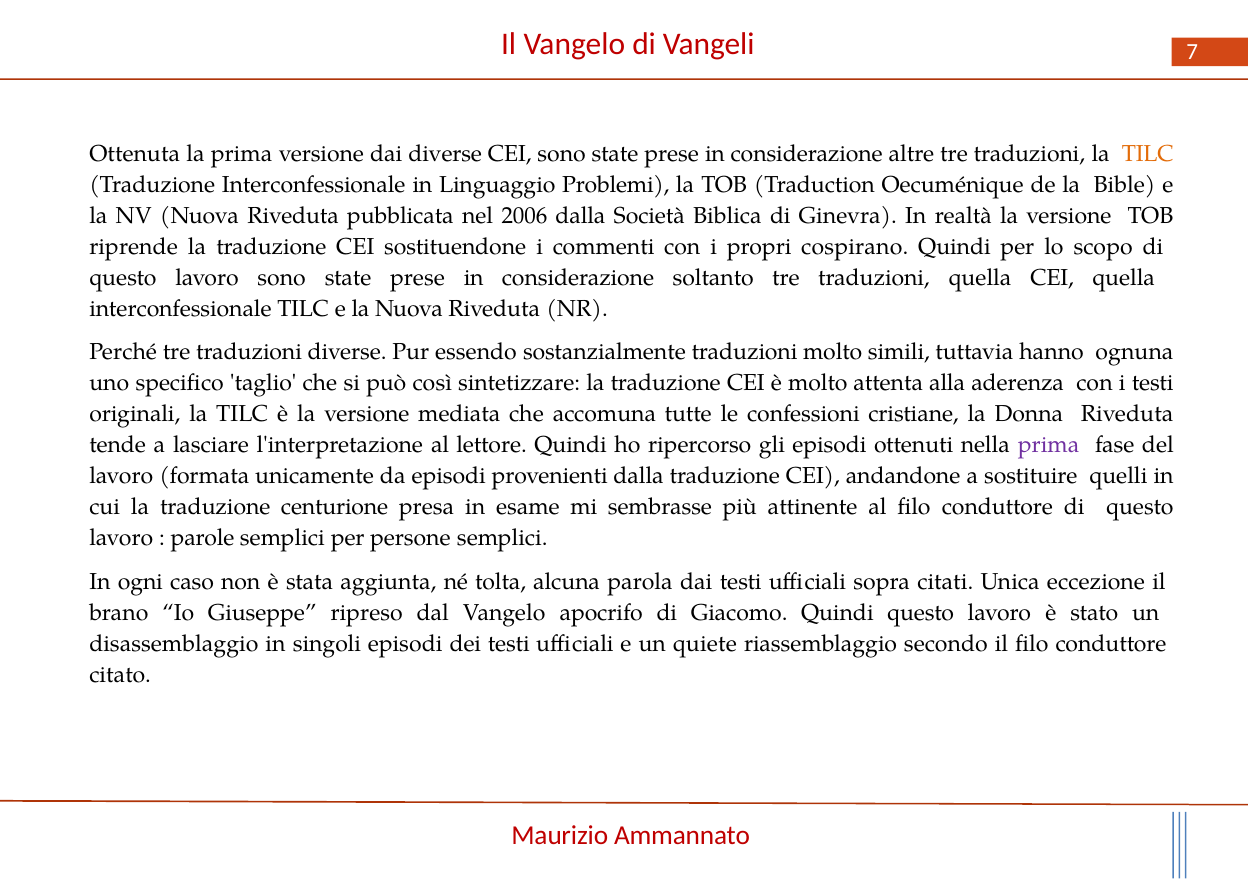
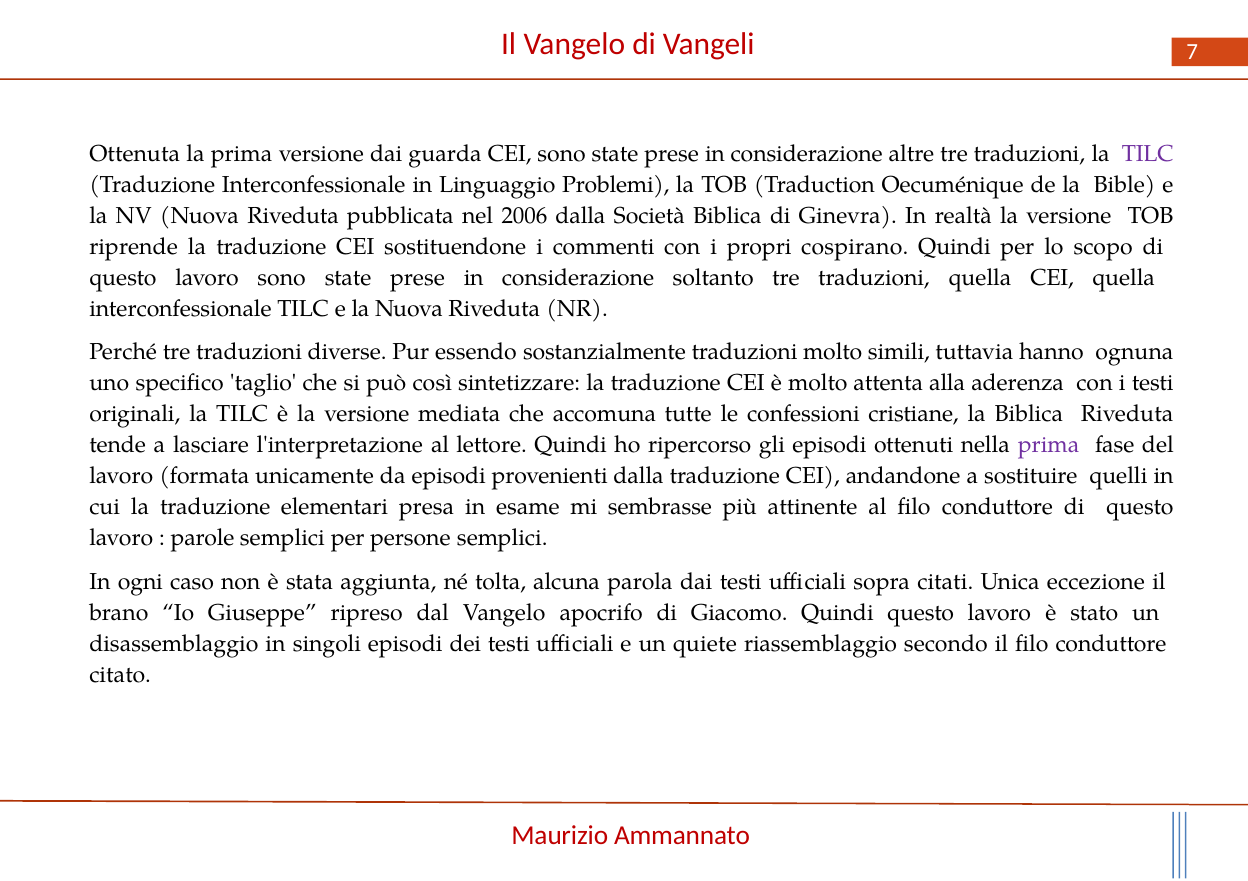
dai diverse: diverse -> guarda (445, 154)
TILC colour: orange -> purple (1148, 154)
la Donna: Donna -> Biblica (1029, 414)
centurione: centurione -> elementari (335, 507)
